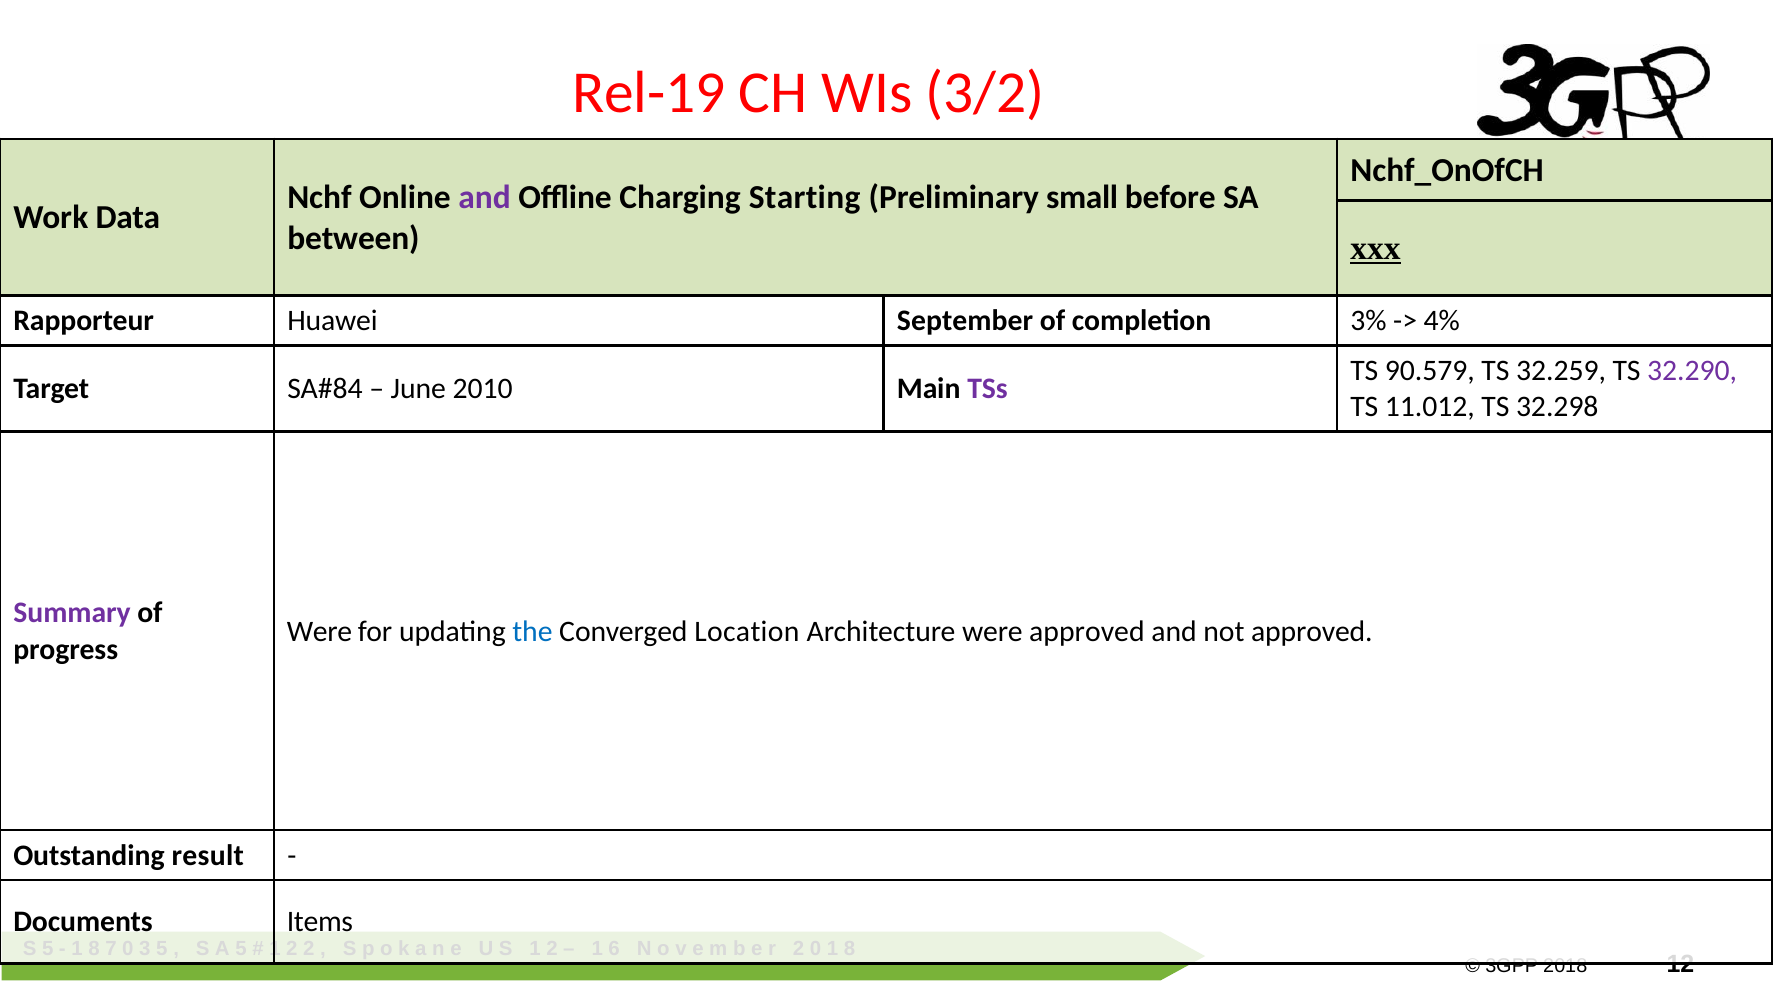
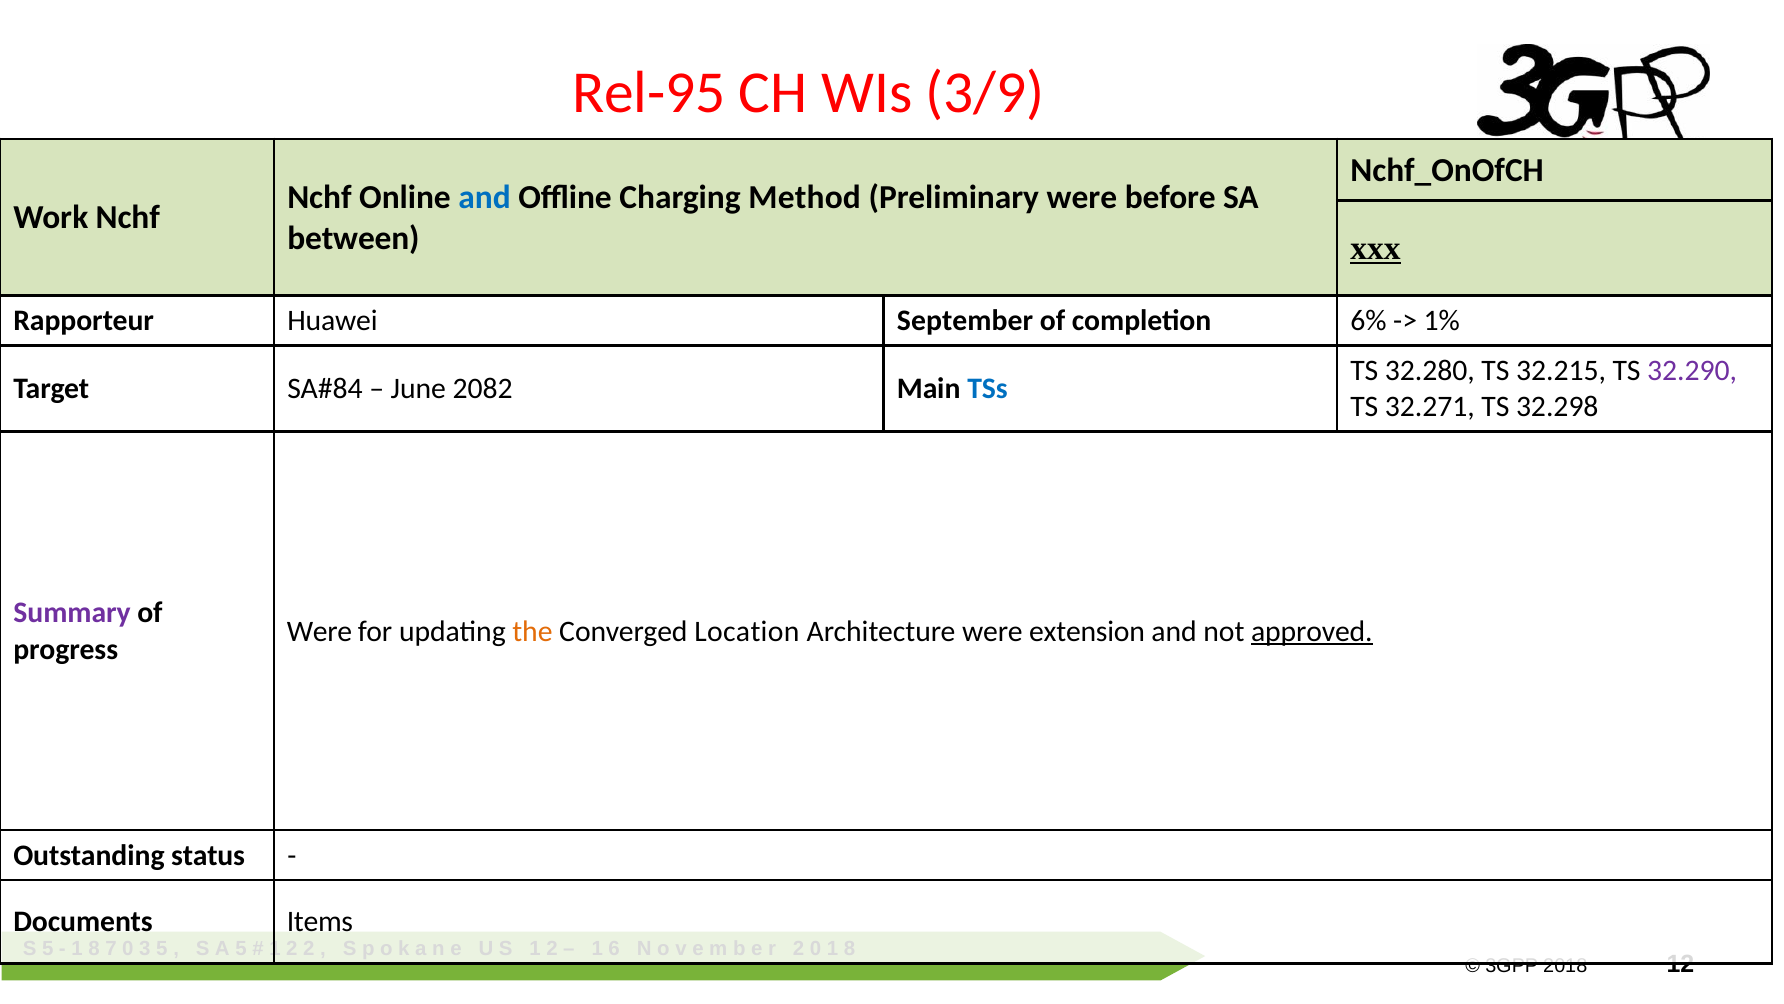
Rel-19: Rel-19 -> Rel-95 (649, 92)
3/2: 3/2 -> 3/9 (985, 92)
and colour: purple -> blue (485, 197)
Starting: Starting -> Method (805, 197)
Preliminary small: small -> were (1082, 197)
Work Data: Data -> Nchf (128, 218)
3%: 3% -> 6% (1369, 321)
4%: 4% -> 1% (1442, 321)
90.579: 90.579 -> 32.280 (1430, 371)
32.259: 32.259 -> 32.215 (1561, 371)
2010: 2010 -> 2082 (483, 389)
TSs colour: purple -> blue (987, 389)
11.012: 11.012 -> 32.271 (1430, 407)
the colour: blue -> orange (532, 631)
were approved: approved -> extension (1087, 631)
approved underline: none -> present (1312, 631)
result: result -> status (208, 855)
